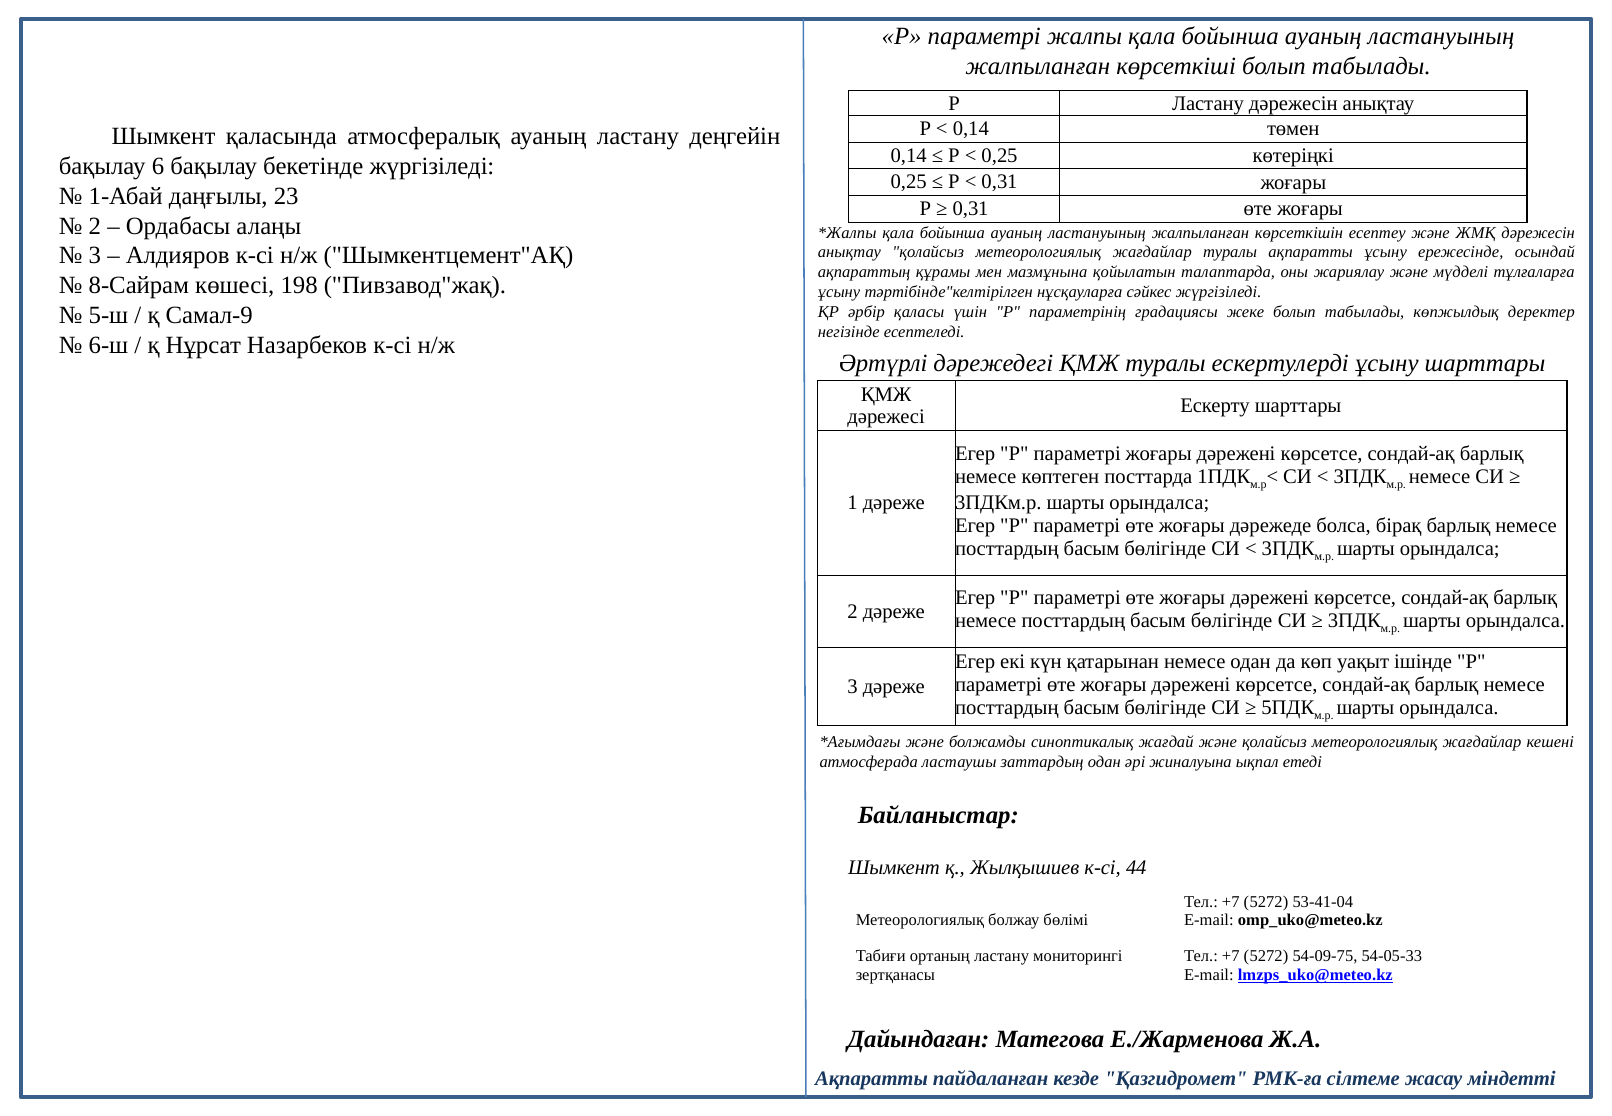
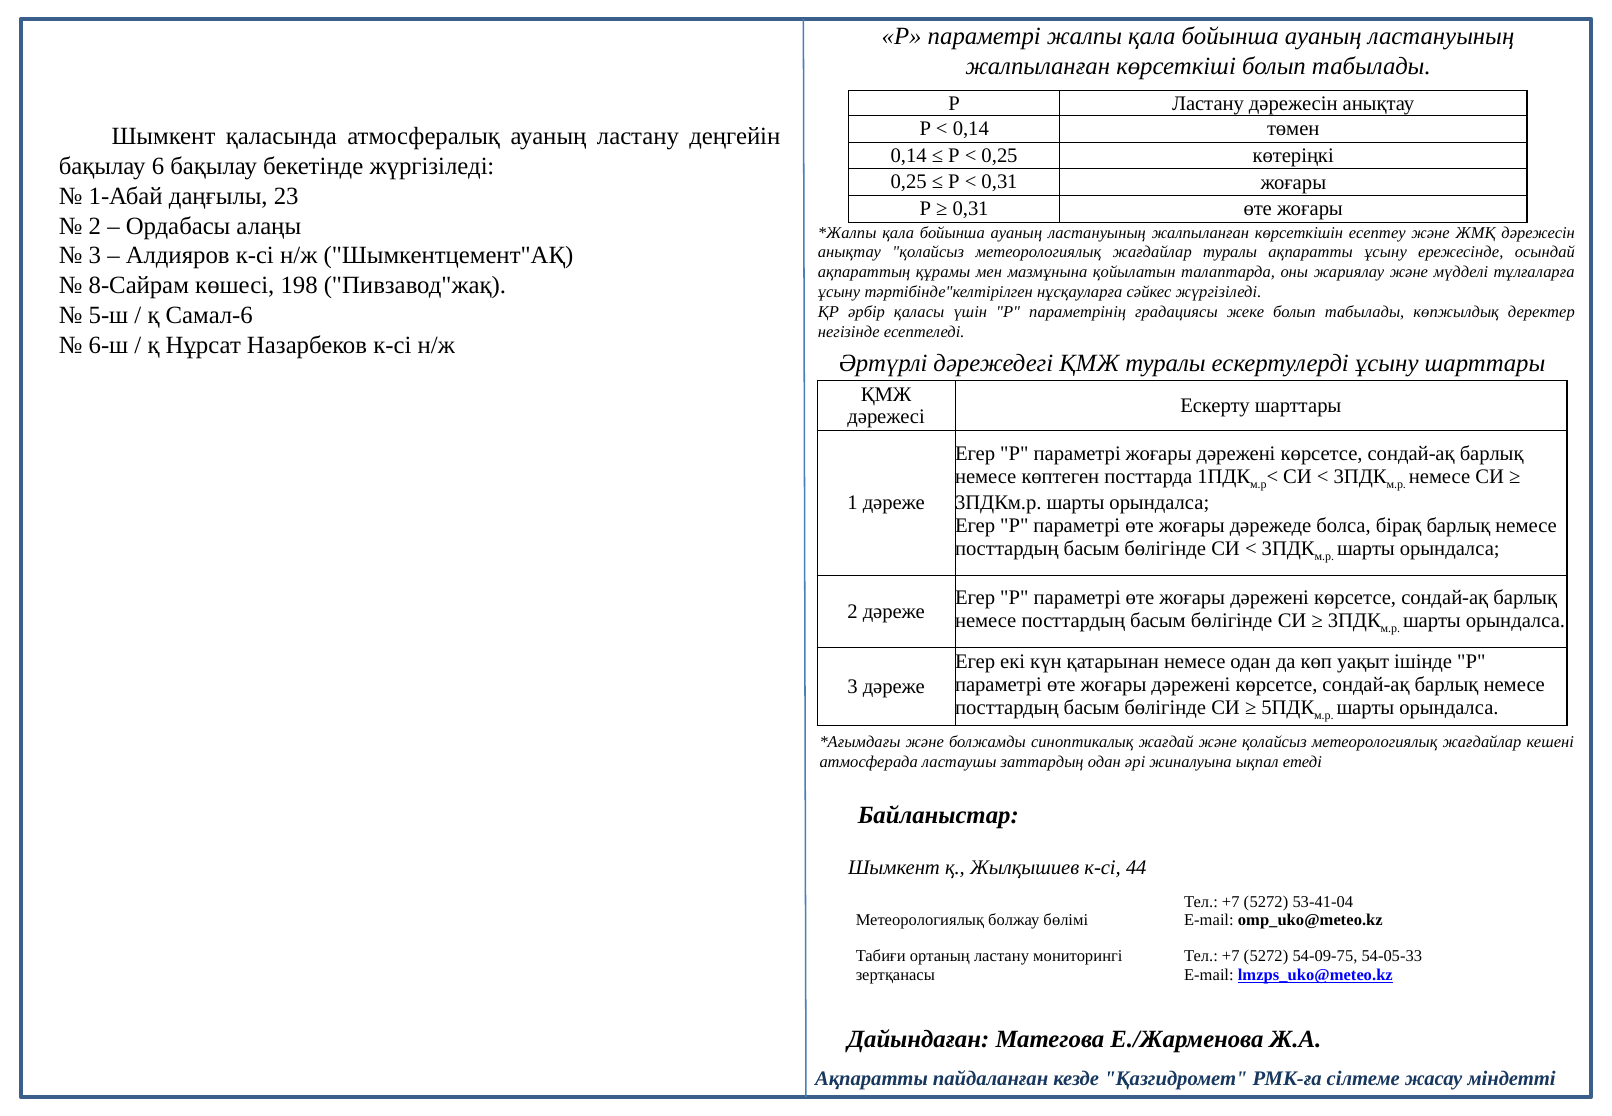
Самал-9: Самал-9 -> Самал-6 (209, 315)
